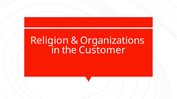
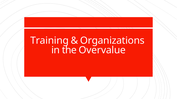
Religion: Religion -> Training (50, 41)
Customer: Customer -> Overvalue (102, 50)
